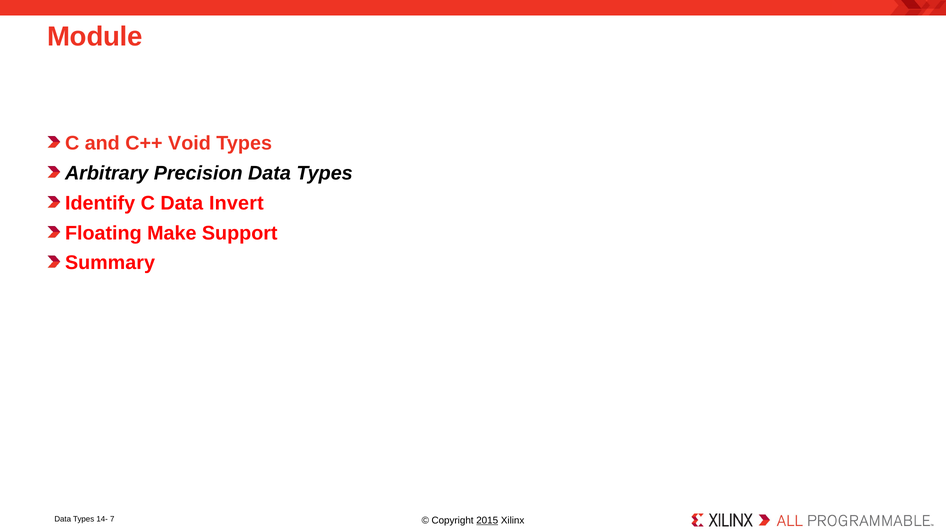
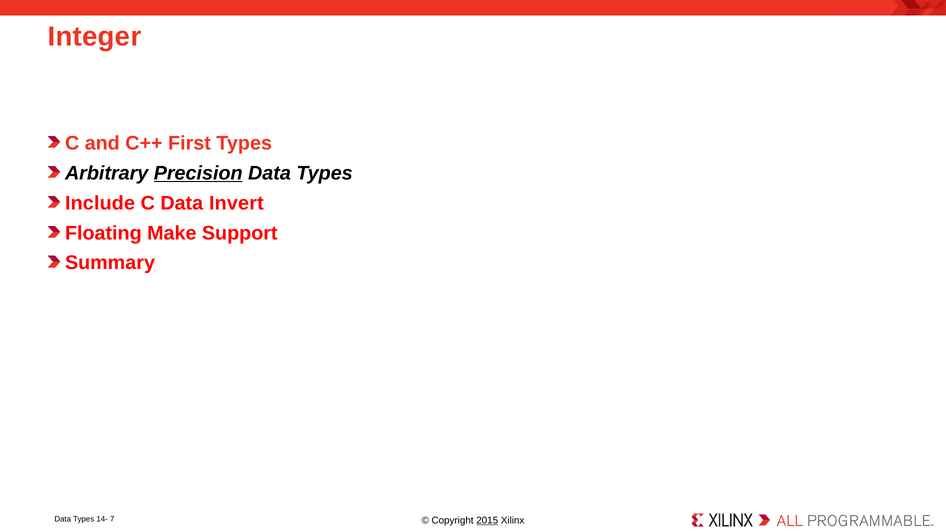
Module: Module -> Integer (95, 37)
Void: Void -> First (189, 143)
Precision underline: none -> present (198, 173)
Identify: Identify -> Include (100, 203)
